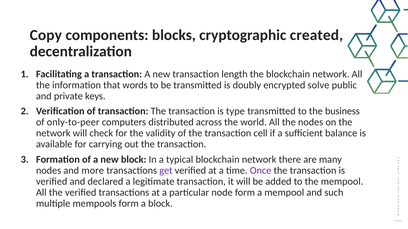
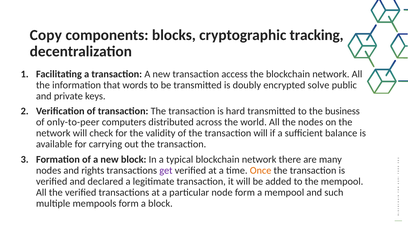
created: created -> tracking (317, 35)
length: length -> access (235, 74)
type: type -> hard (235, 112)
transaction cell: cell -> will (261, 134)
more: more -> rights (93, 171)
Once colour: purple -> orange (261, 171)
